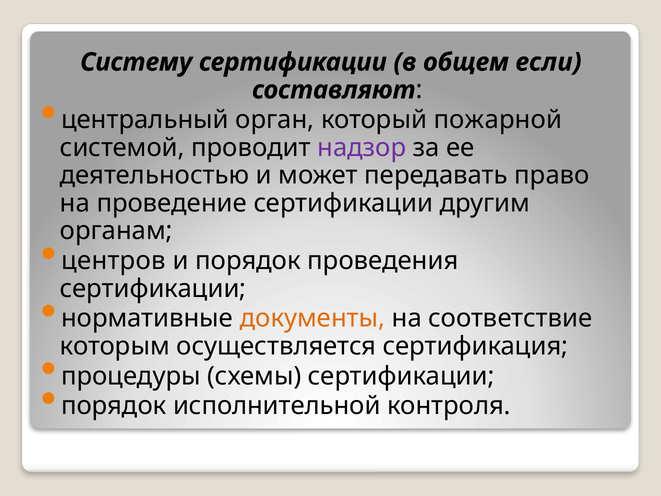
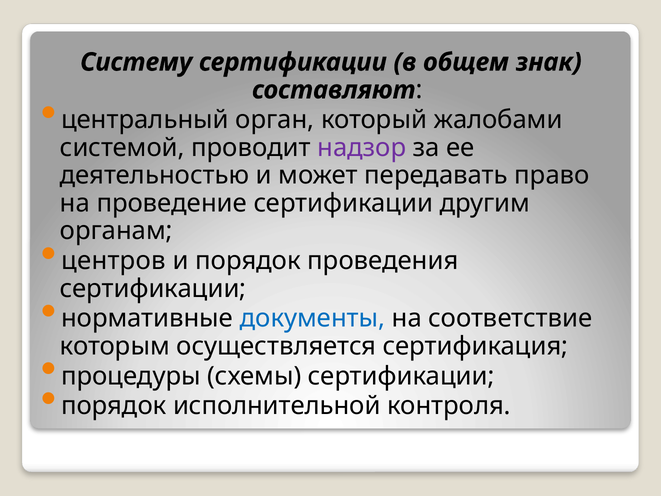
если: если -> знак (549, 62)
пожарной: пожарной -> жалобами (498, 120)
документы colour: orange -> blue (312, 318)
